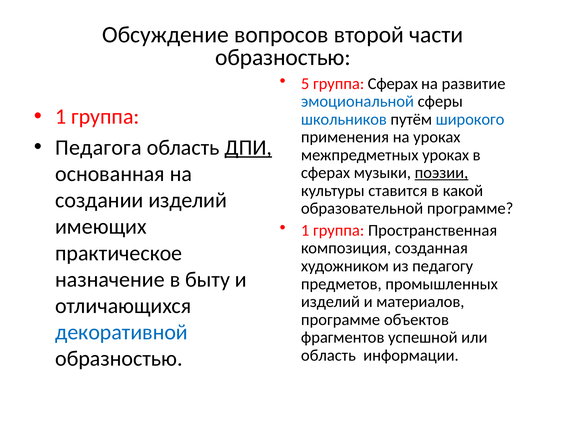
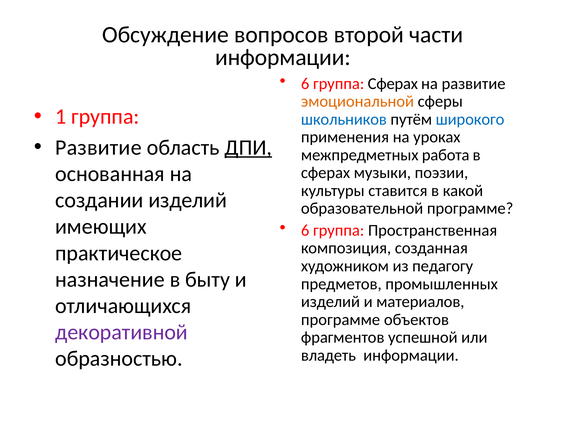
образностью: образностью -> информации (283, 57)
5: 5 -> 6 (305, 84)
эмоциональной colour: blue -> orange (357, 101)
Педагога: Педагога -> Развитие (98, 147)
межпредметных уроках: уроках -> работа (446, 155)
поэзии underline: present -> none (441, 173)
1: 1 -> 6 (305, 230)
декоративной colour: blue -> purple (122, 332)
область: область -> владеть (328, 355)
